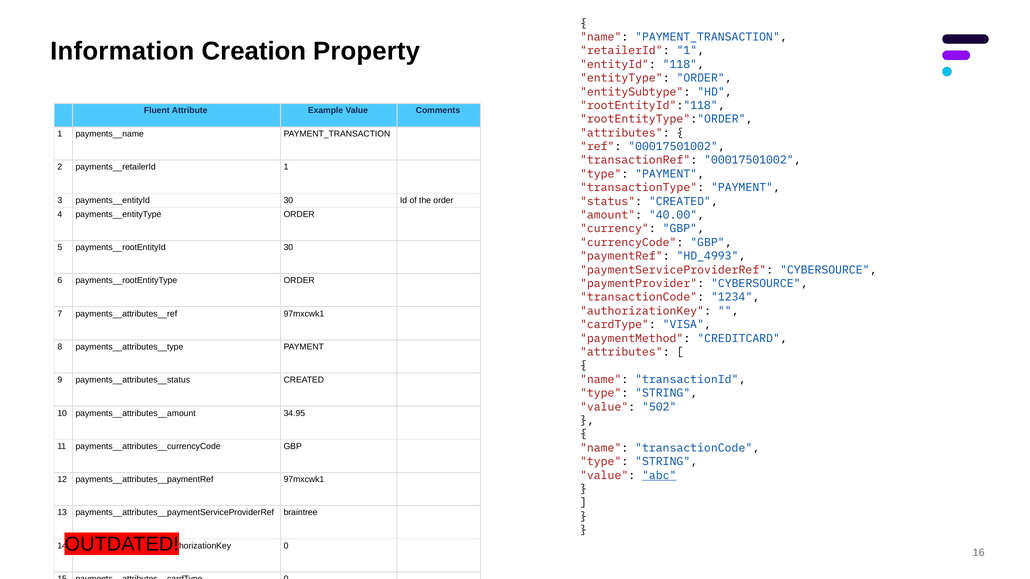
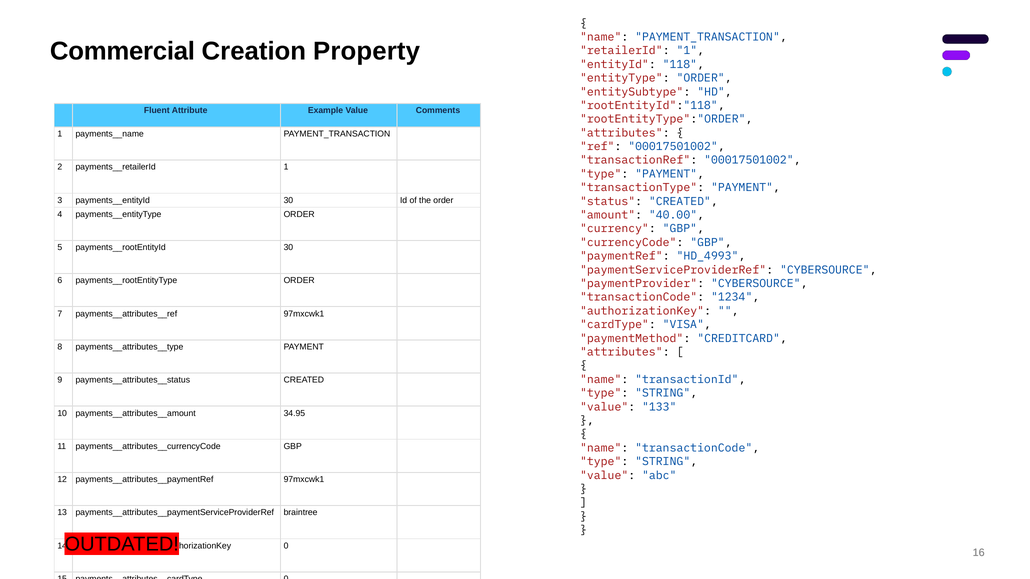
Information: Information -> Commercial (122, 51)
502: 502 -> 133 (659, 407)
abc underline: present -> none (659, 476)
